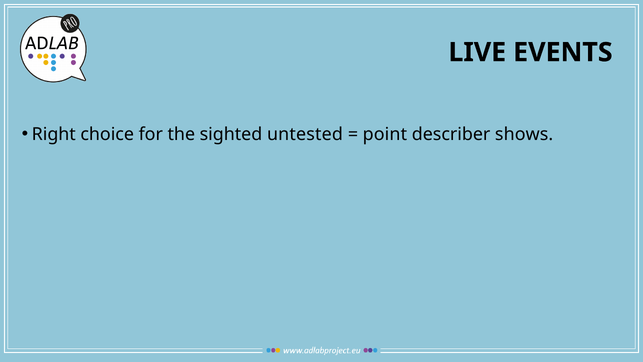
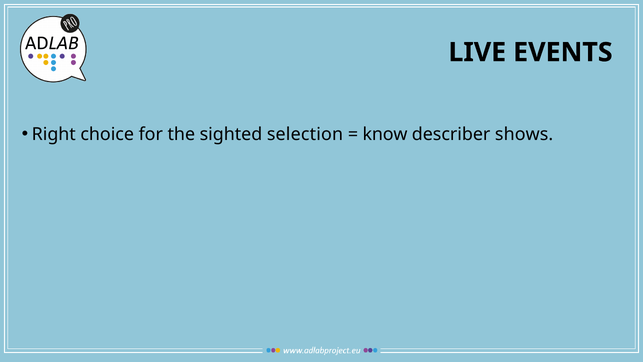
untested: untested -> selection (305, 134)
point: point -> know (385, 134)
